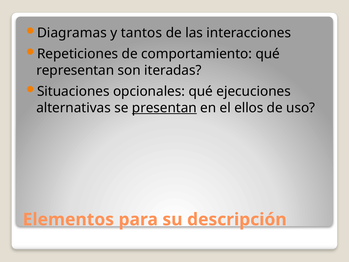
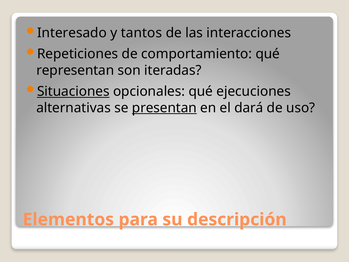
Diagramas: Diagramas -> Interesado (72, 33)
Situaciones underline: none -> present (73, 91)
ellos: ellos -> dará (249, 108)
